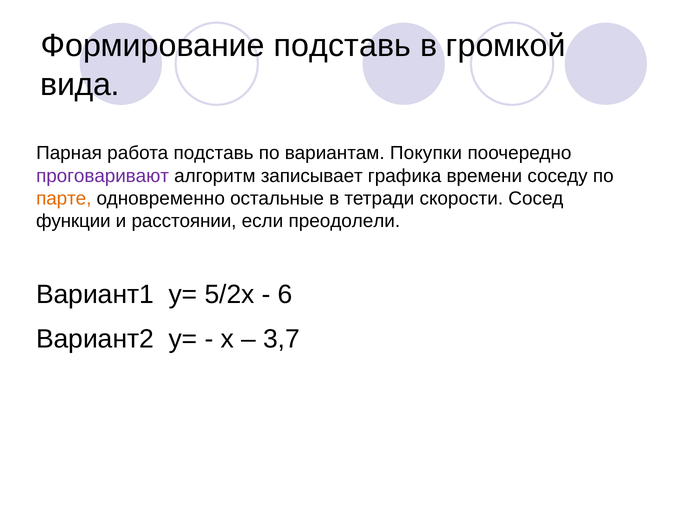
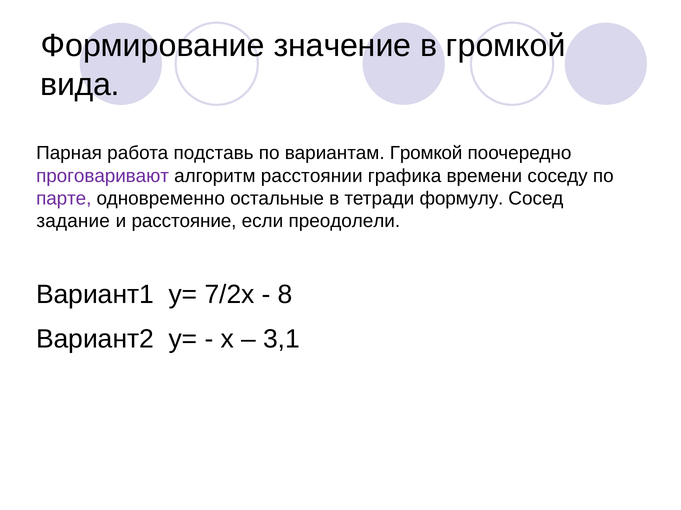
Формирование подставь: подставь -> значение (342, 46)
вариантам Покупки: Покупки -> Громкой (426, 153)
записывает: записывает -> расстоянии (312, 176)
парте colour: orange -> purple (64, 199)
скорости: скорости -> формулу (461, 199)
функции: функции -> задание (73, 222)
расстоянии: расстоянии -> расстояние (184, 222)
5/2х: 5/2х -> 7/2х (230, 295)
6: 6 -> 8 (285, 295)
3,7: 3,7 -> 3,1 (282, 340)
